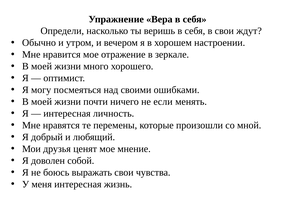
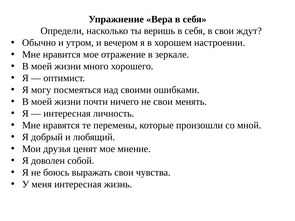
не если: если -> свои (163, 102)
